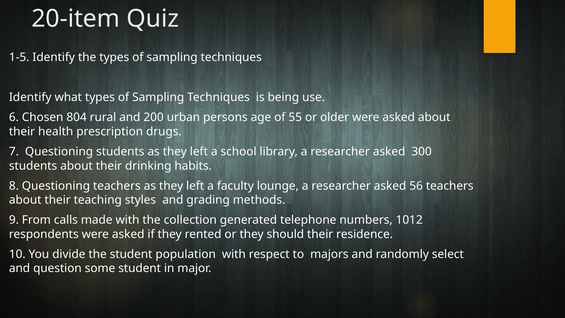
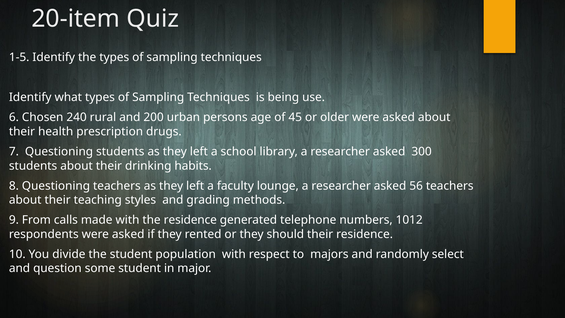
804: 804 -> 240 (77, 117)
55: 55 -> 45 (295, 117)
the collection: collection -> residence (190, 220)
